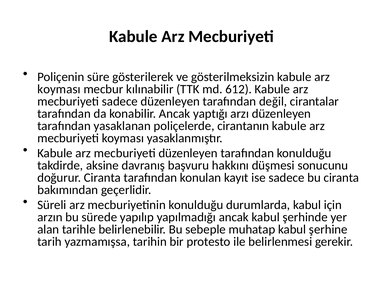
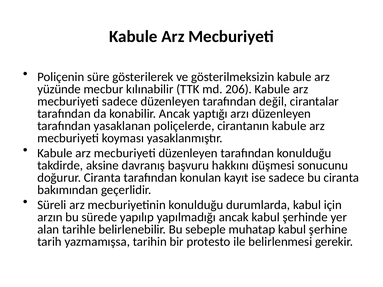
koyması: koyması -> yüzünde (59, 89)
612: 612 -> 206 (239, 89)
